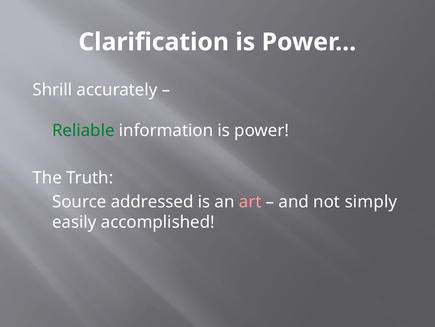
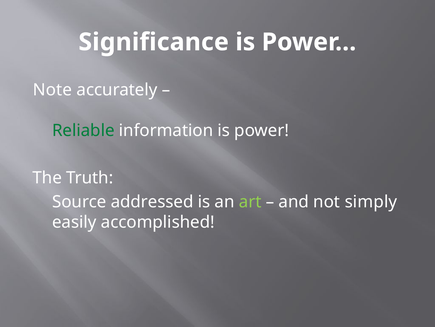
Clarification: Clarification -> Significance (154, 42)
Shrill: Shrill -> Note (52, 90)
art colour: pink -> light green (250, 201)
